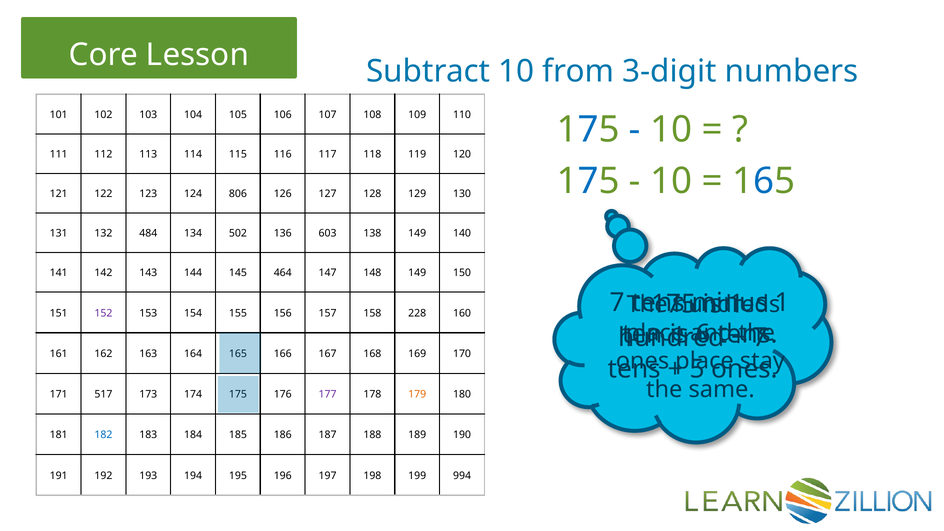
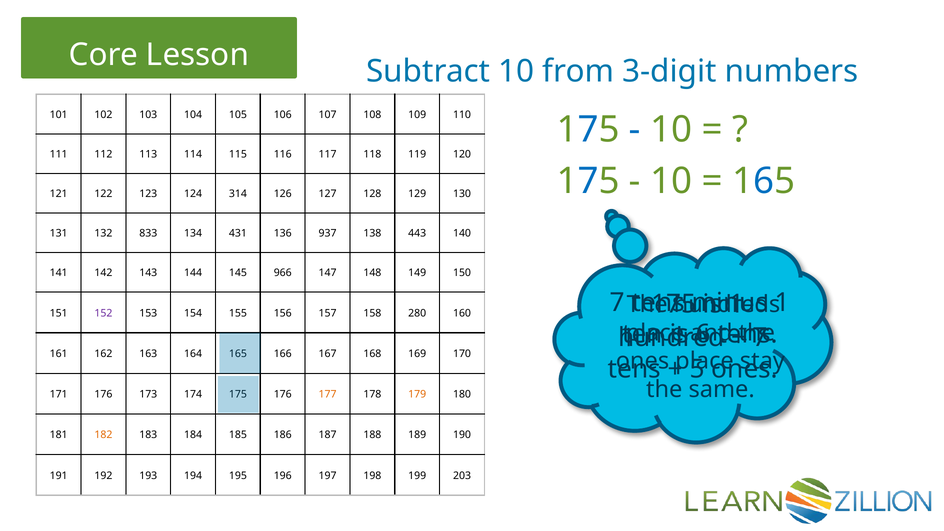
806: 806 -> 314 (238, 194)
484: 484 -> 833 (148, 233)
502: 502 -> 431 (238, 233)
603: 603 -> 937 (328, 233)
138 149: 149 -> 443 (417, 233)
464: 464 -> 966 (283, 273)
228: 228 -> 280 (417, 313)
171 517: 517 -> 176 (103, 394)
177 colour: purple -> orange (328, 394)
182 colour: blue -> orange (103, 435)
994: 994 -> 203 (462, 476)
